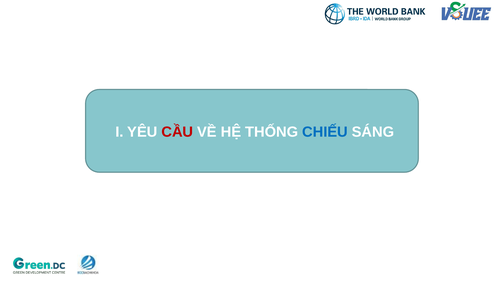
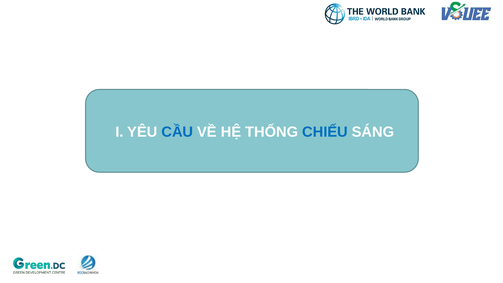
CẦU colour: red -> blue (177, 132)
